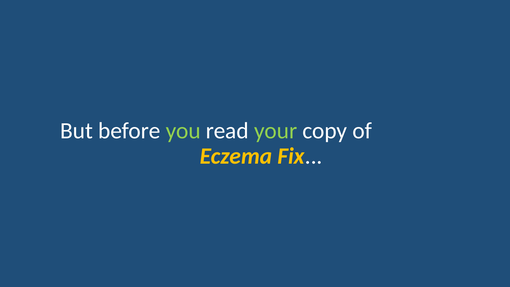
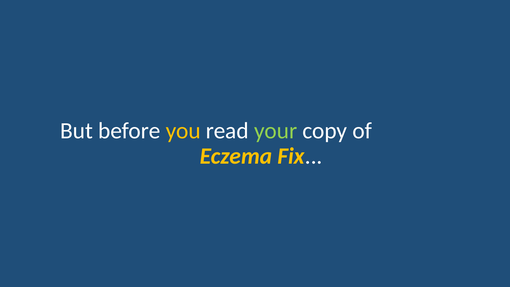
you colour: light green -> yellow (183, 131)
